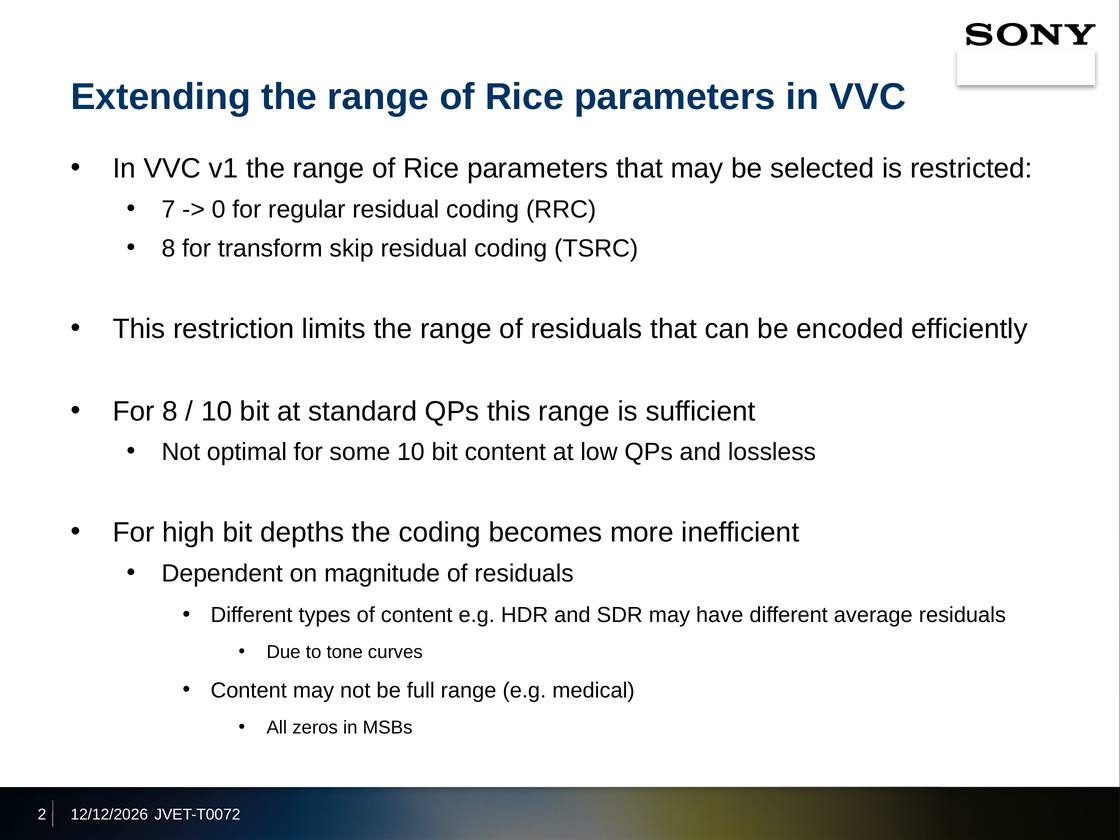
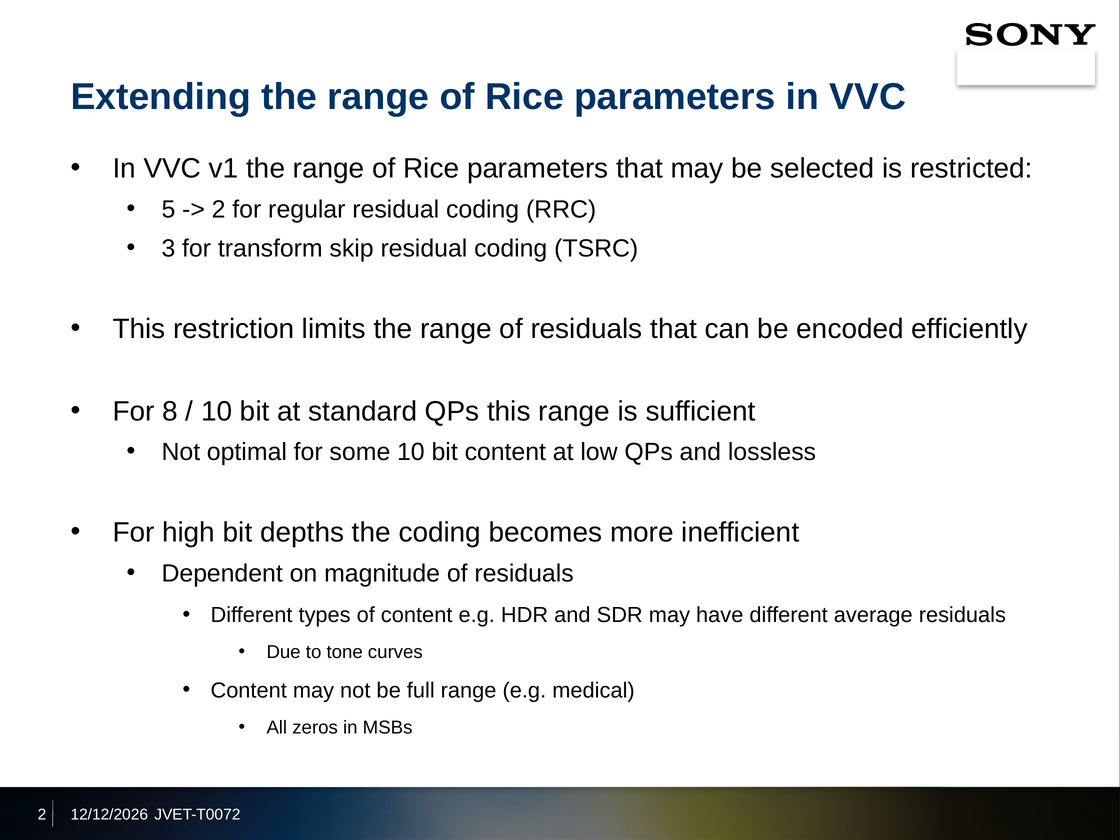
7: 7 -> 5 (168, 210)
0: 0 -> 2 (219, 210)
8: 8 -> 3 (168, 249)
